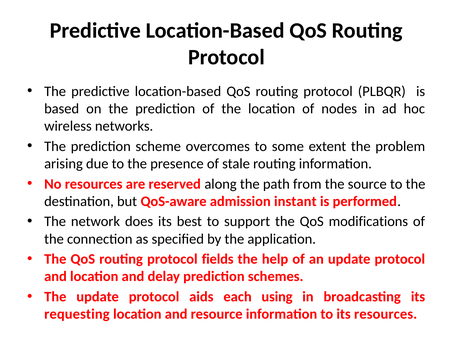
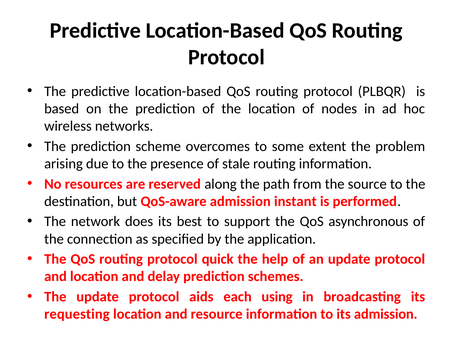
modifications: modifications -> asynchronous (368, 221)
fields: fields -> quick (218, 259)
its resources: resources -> admission (386, 314)
